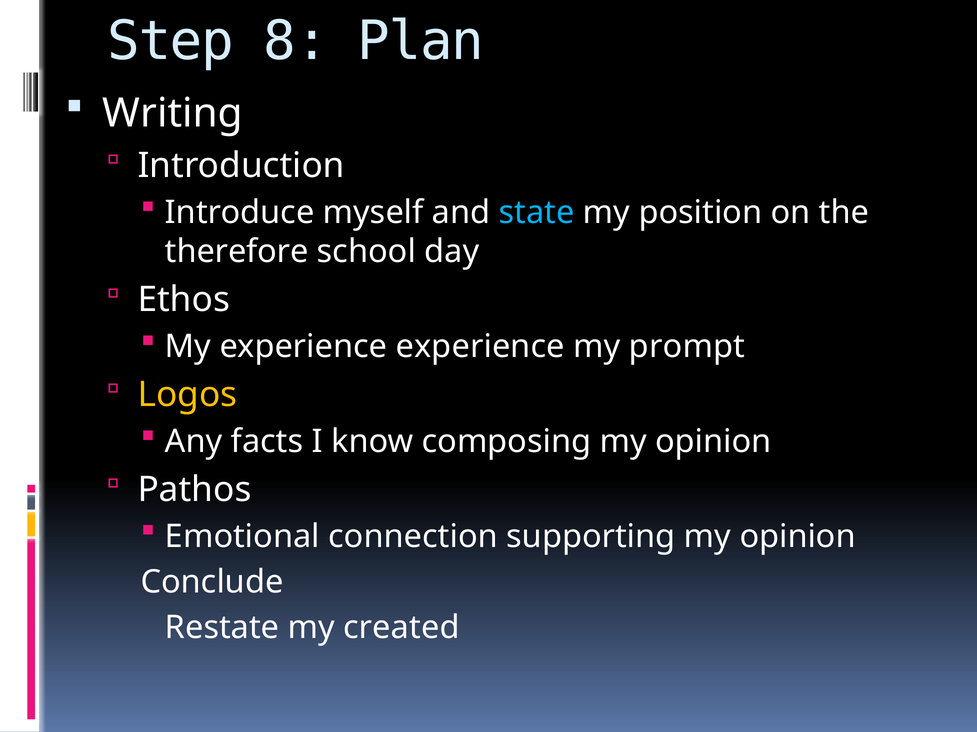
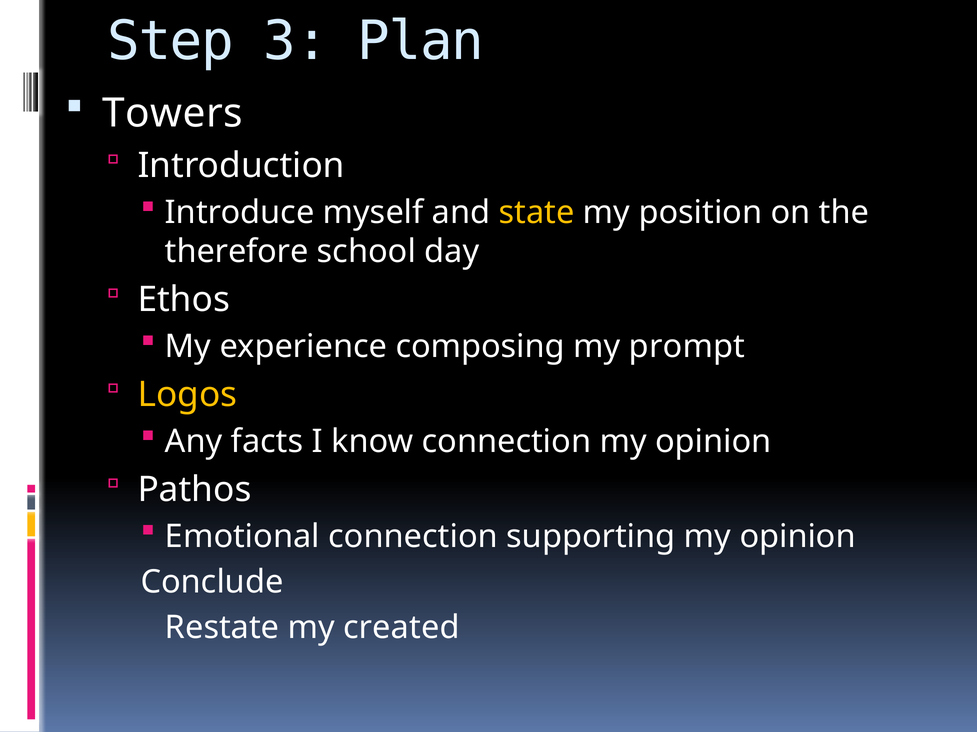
8: 8 -> 3 (296, 41)
Writing: Writing -> Towers (173, 114)
state colour: light blue -> yellow (537, 213)
experience experience: experience -> composing (480, 347)
know composing: composing -> connection (506, 442)
